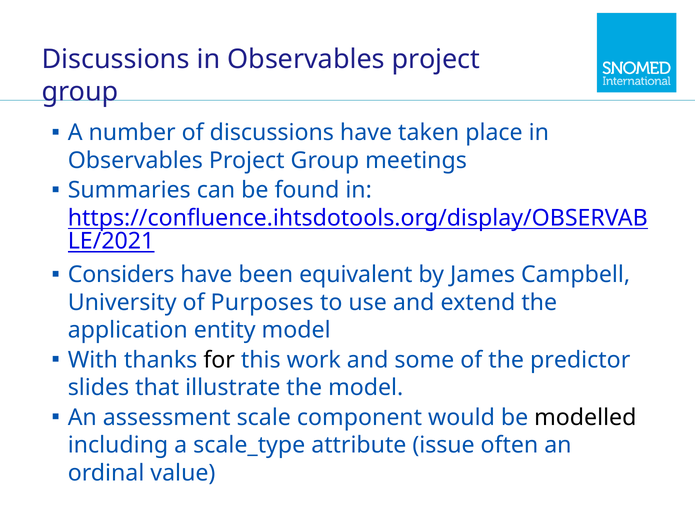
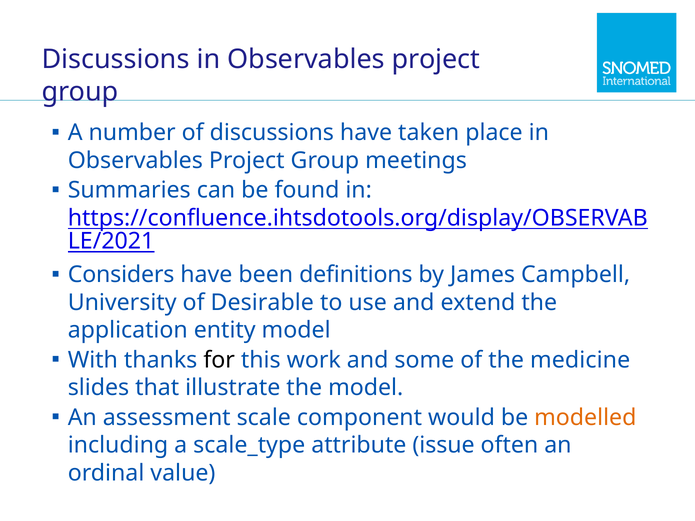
equivalent: equivalent -> definitions (356, 275)
Purposes: Purposes -> Desirable (262, 303)
predictor: predictor -> medicine (580, 360)
modelled colour: black -> orange (585, 418)
